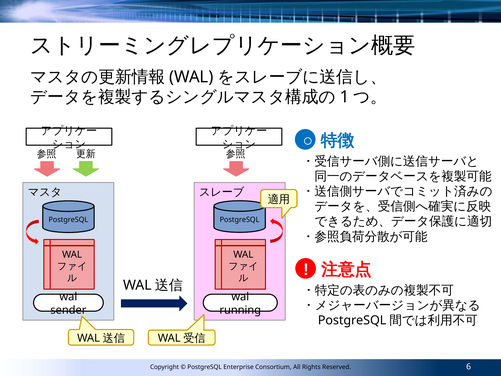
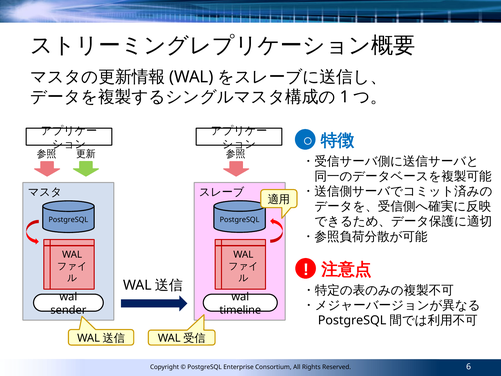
running: running -> timeline (240, 310)
